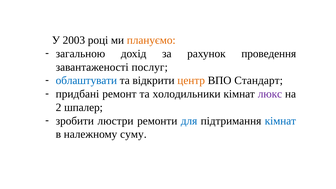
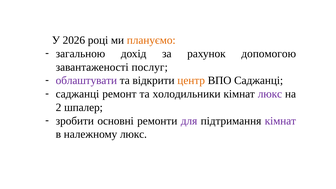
2003: 2003 -> 2026 (74, 40)
проведення: проведення -> допомогою (269, 54)
облаштувати colour: blue -> purple (86, 81)
ВПО Стандарт: Стандарт -> Саджанці (259, 81)
придбані: придбані -> саджанці (77, 94)
люстри: люстри -> основні (116, 121)
для colour: blue -> purple (189, 121)
кімнат colour: blue -> purple (280, 121)
належному суму: суму -> люкс (133, 134)
